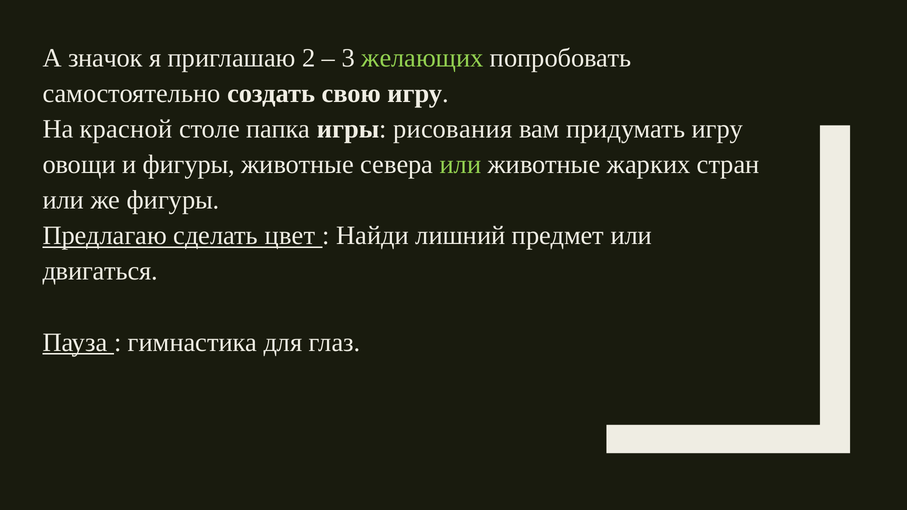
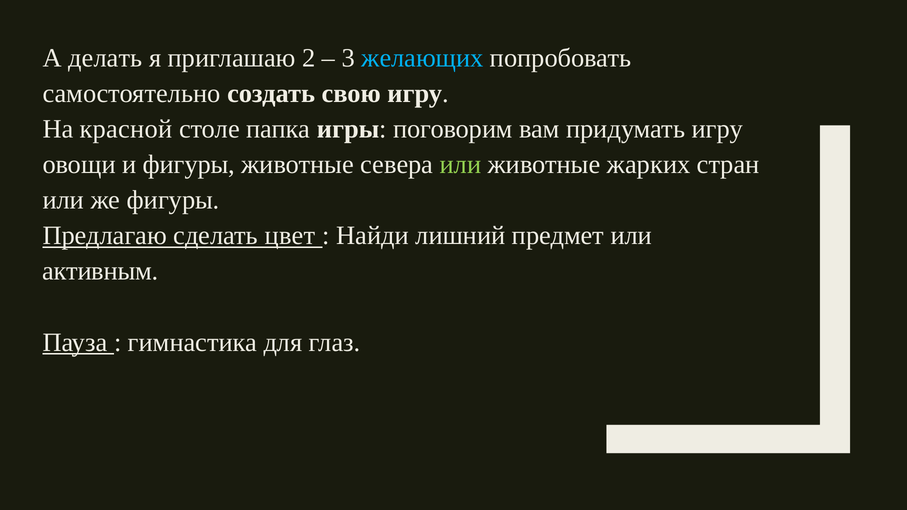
значок: значок -> делать (105, 58)
желающих colour: light green -> light blue (422, 58)
рисования: рисования -> поговорим (453, 129)
двигаться: двигаться -> активным (100, 271)
